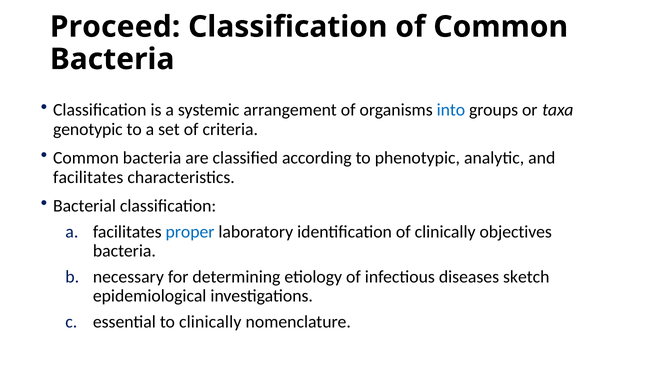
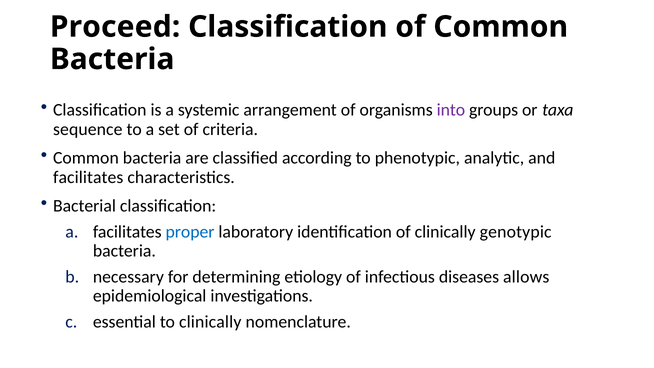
into colour: blue -> purple (451, 110)
genotypic: genotypic -> sequence (88, 129)
objectives: objectives -> genotypic (516, 232)
sketch: sketch -> allows (526, 277)
